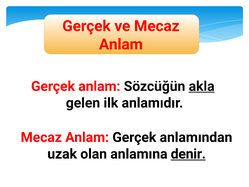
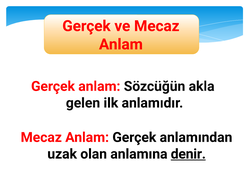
akla underline: present -> none (202, 86)
